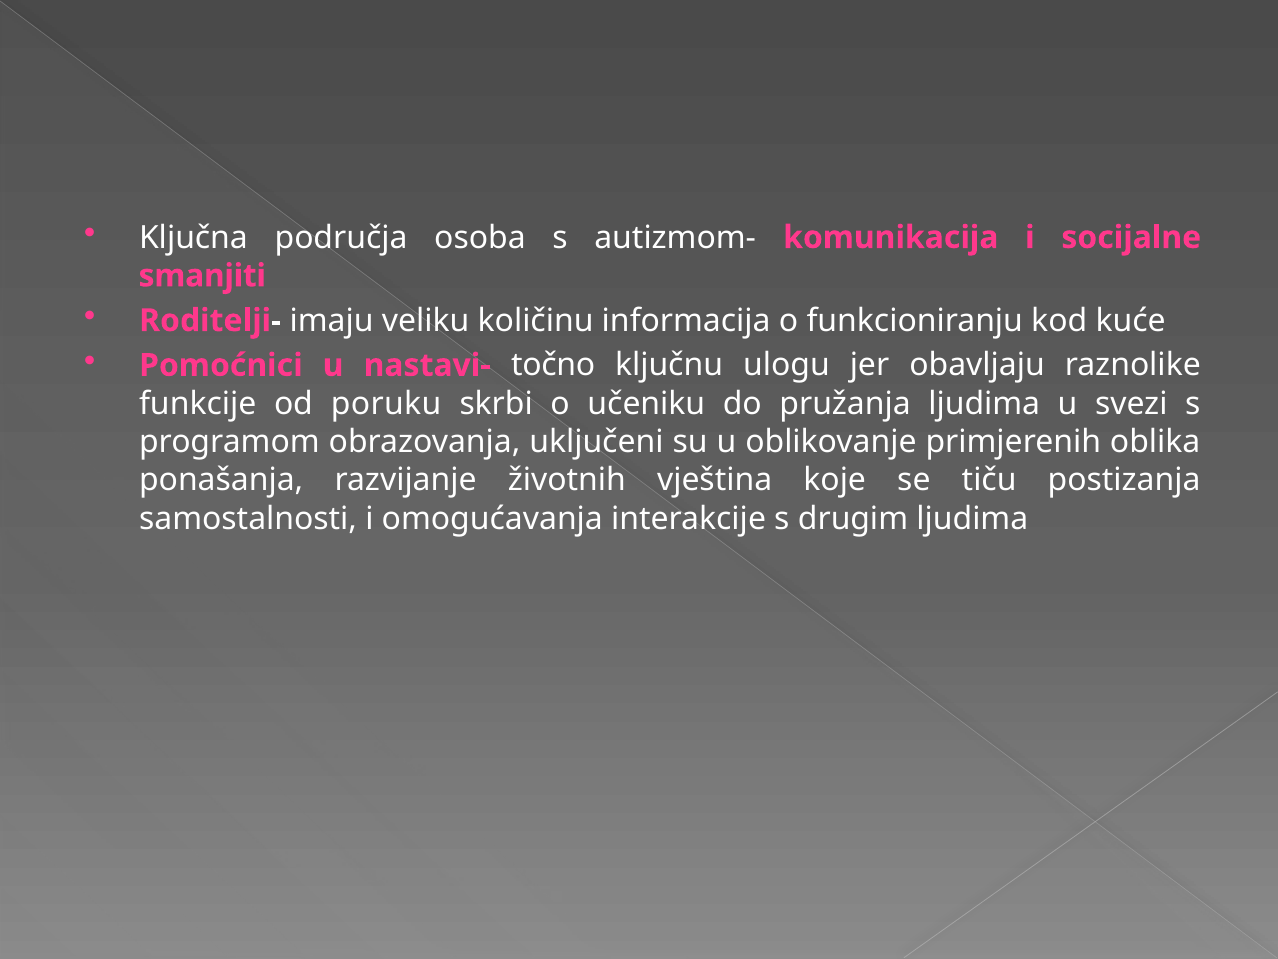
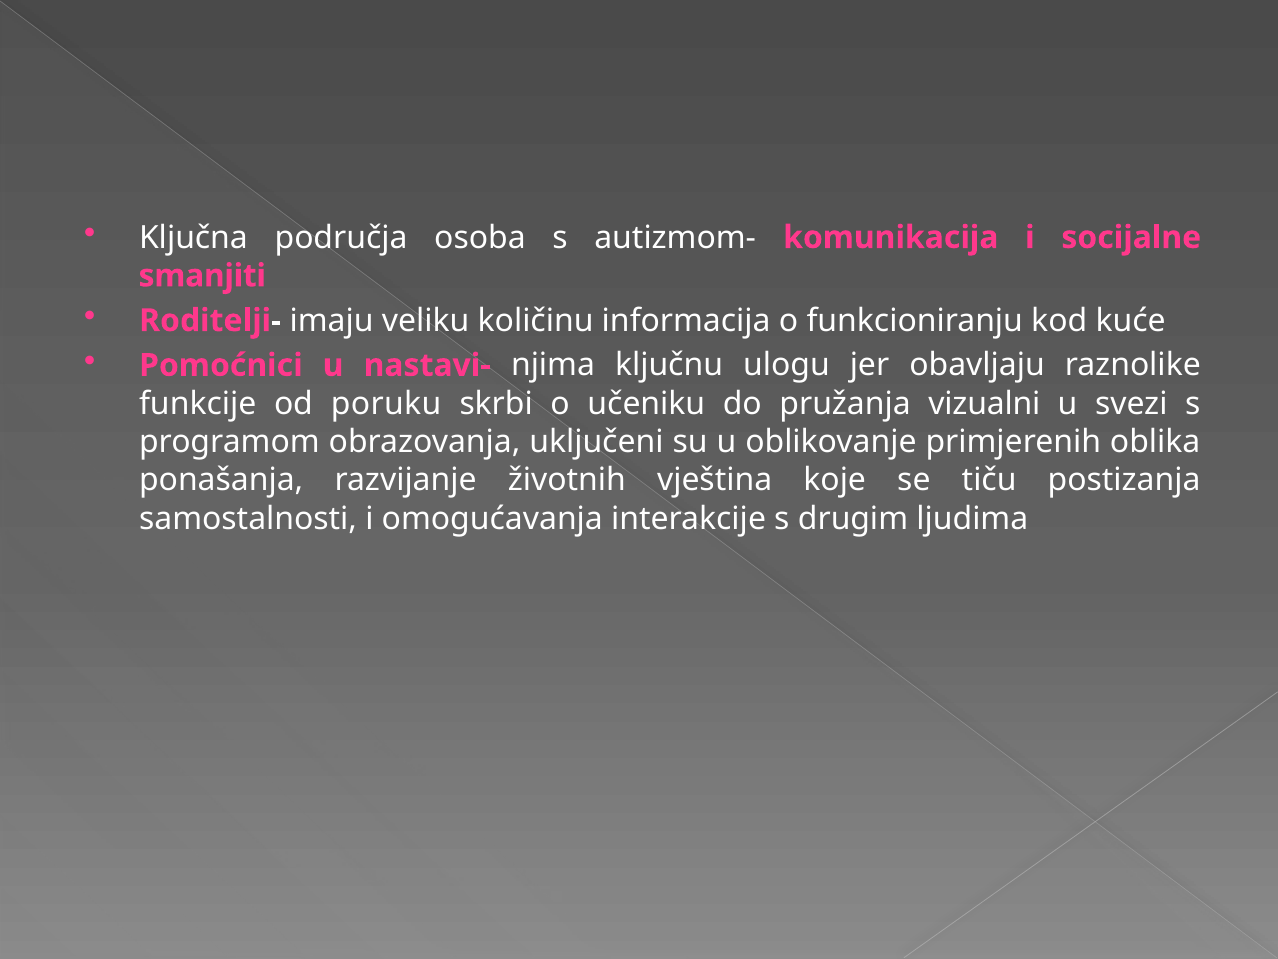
točno: točno -> njima (553, 365)
pružanja ljudima: ljudima -> vizualni (984, 403)
